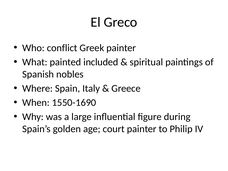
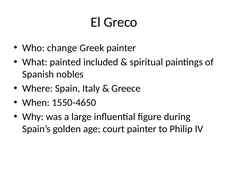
conflict: conflict -> change (62, 48)
1550-1690: 1550-1690 -> 1550-4650 (74, 103)
